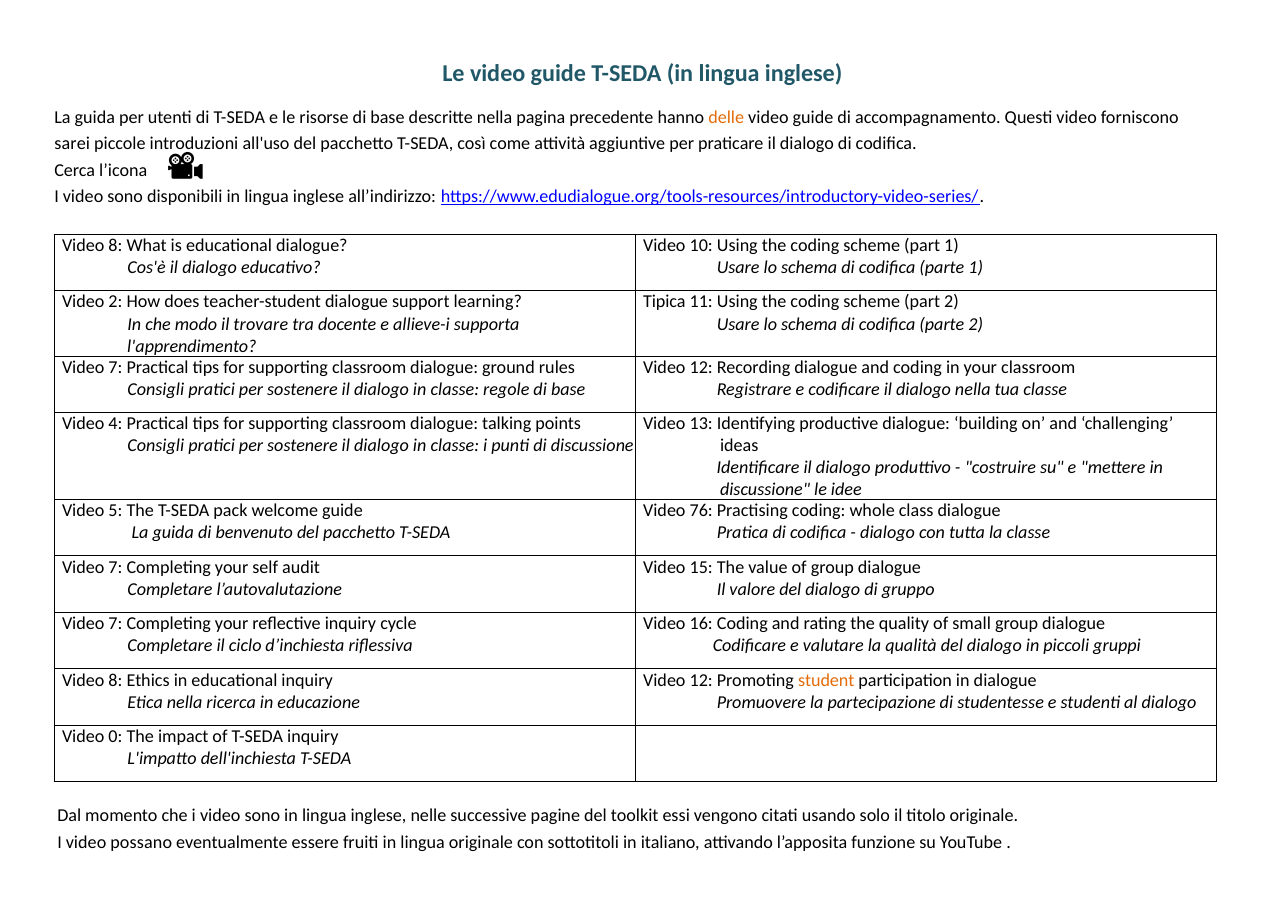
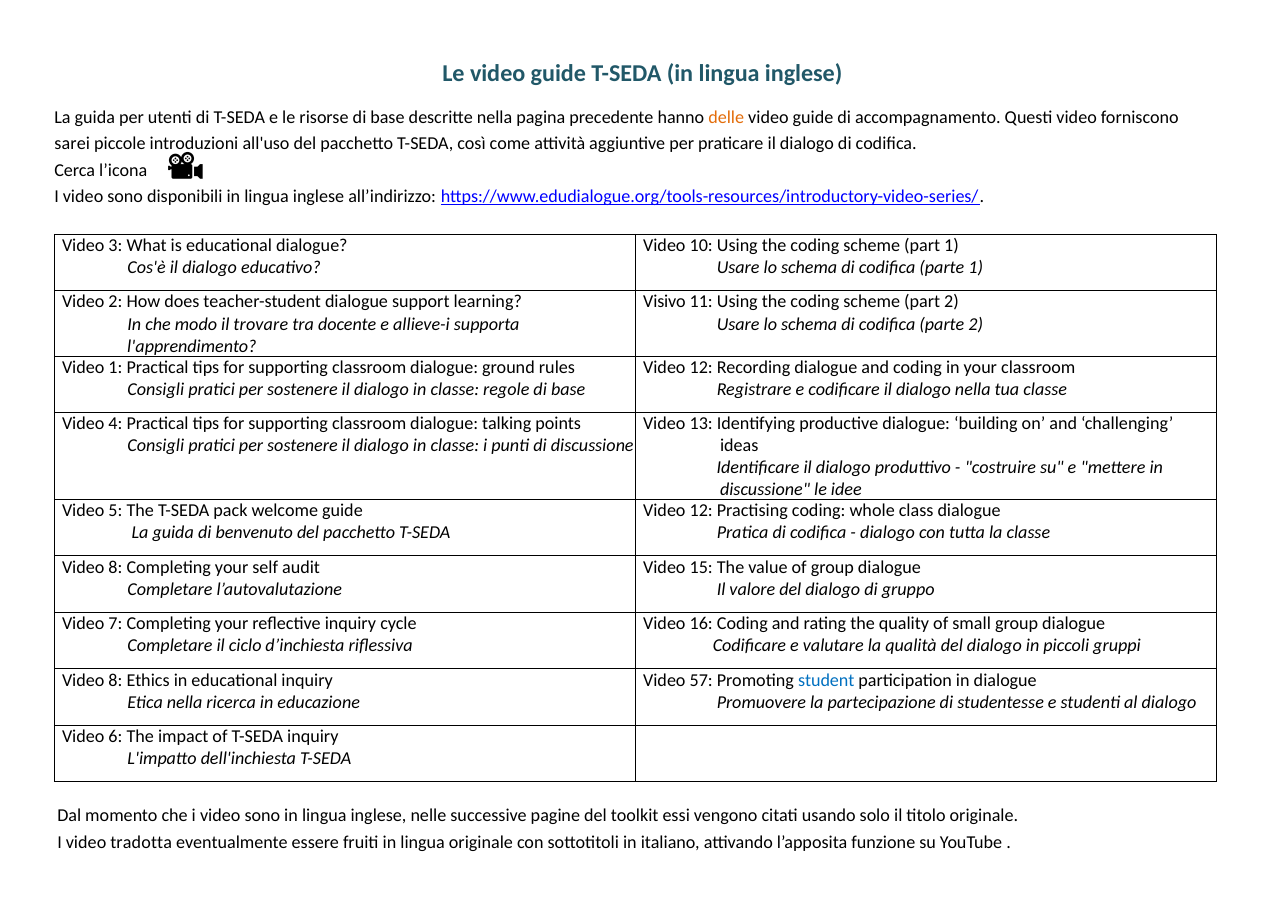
8: 8 -> 3 (116, 245)
Tipica: Tipica -> Visivo (664, 302)
7: 7 -> 1 (116, 367)
76: 76 -> 12 (701, 511)
7: 7 -> 8 (116, 567)
12: 12 -> 57 (701, 680)
student colour: orange -> blue (826, 680)
0: 0 -> 6 (116, 736)
possano: possano -> tradotta (141, 843)
